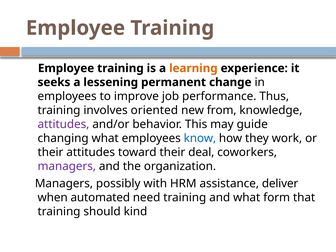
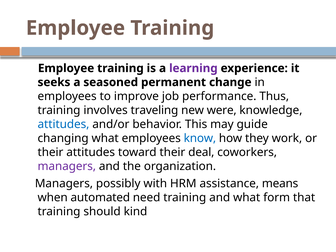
learning colour: orange -> purple (193, 68)
lessening: lessening -> seasoned (111, 82)
oriented: oriented -> traveling (154, 110)
from: from -> were (222, 110)
attitudes colour: purple -> blue (63, 124)
deliver: deliver -> means (280, 184)
